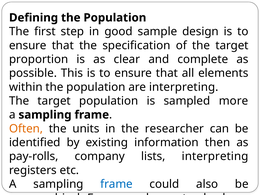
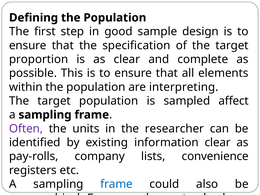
more: more -> affect (234, 101)
Often colour: orange -> purple (26, 129)
information then: then -> clear (218, 143)
lists interpreting: interpreting -> convenience (215, 156)
